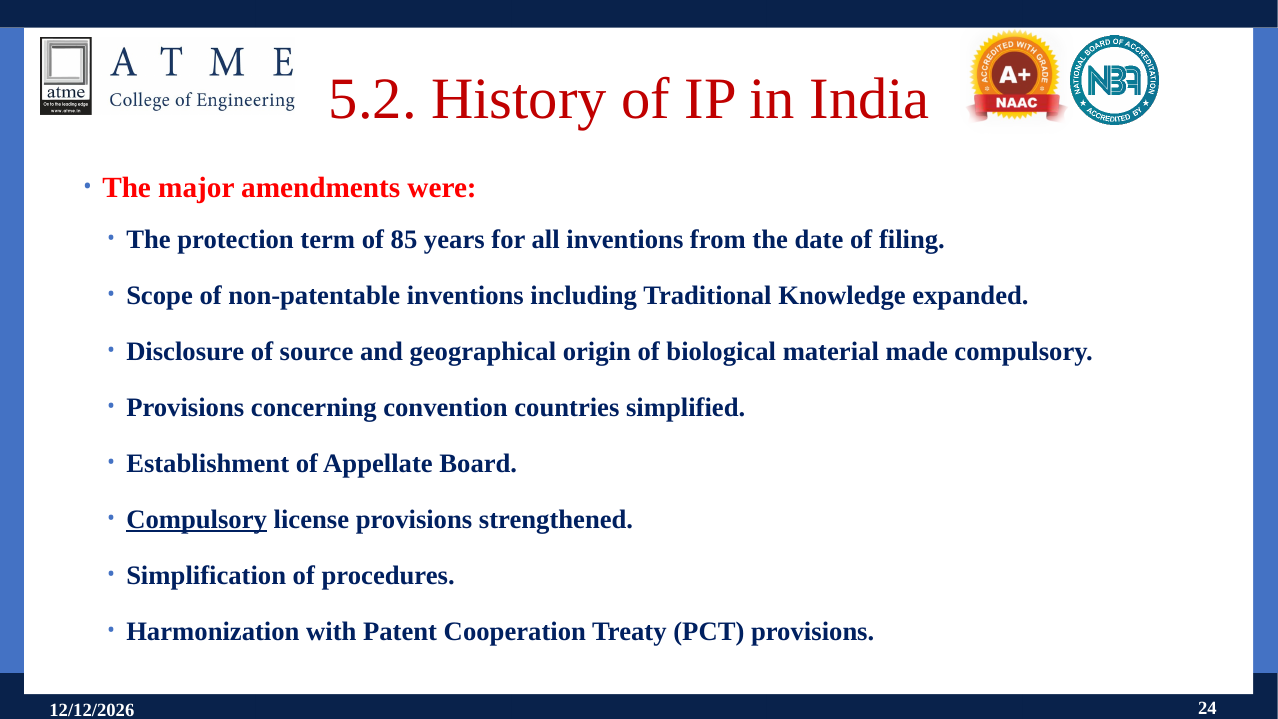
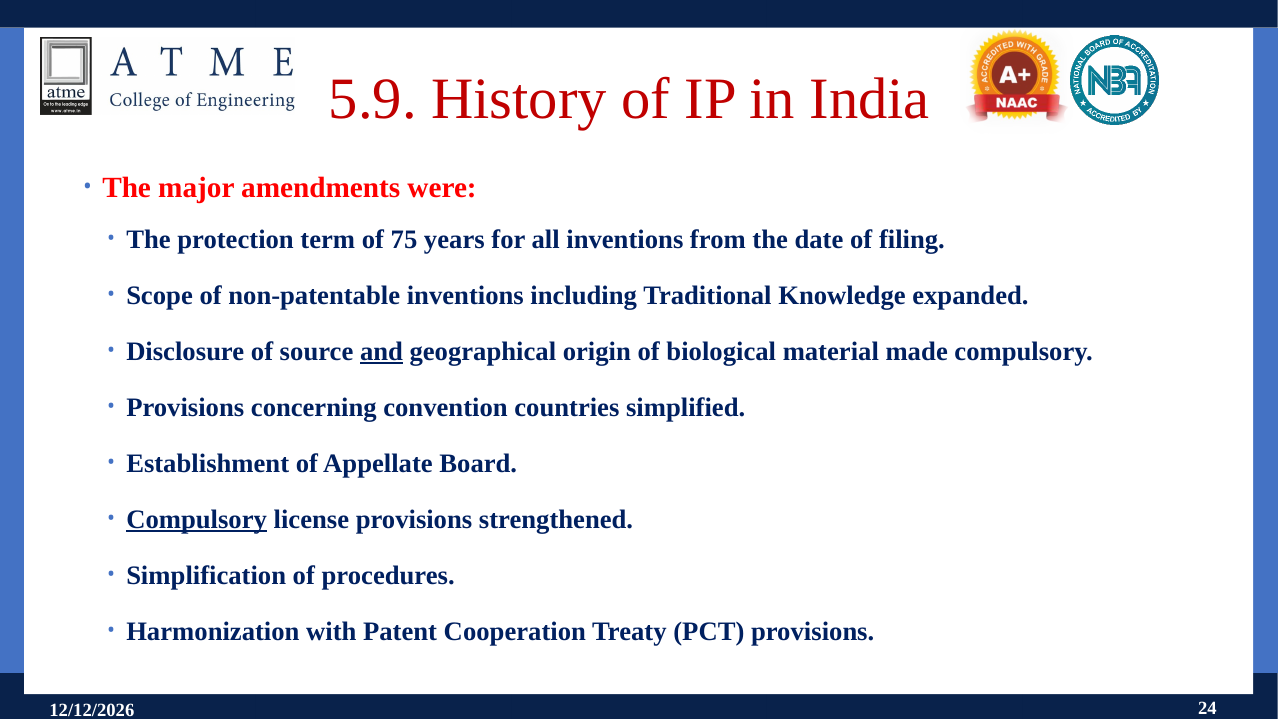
5.2: 5.2 -> 5.9 (373, 99)
85: 85 -> 75 (404, 240)
and underline: none -> present (381, 352)
